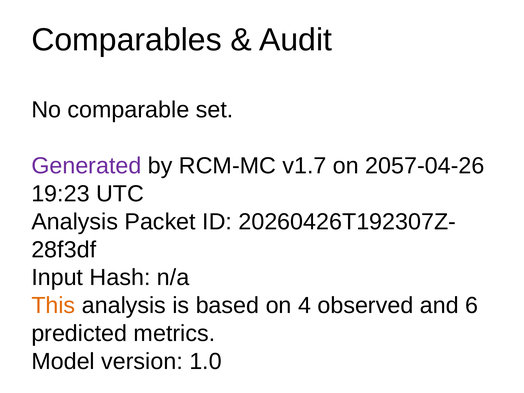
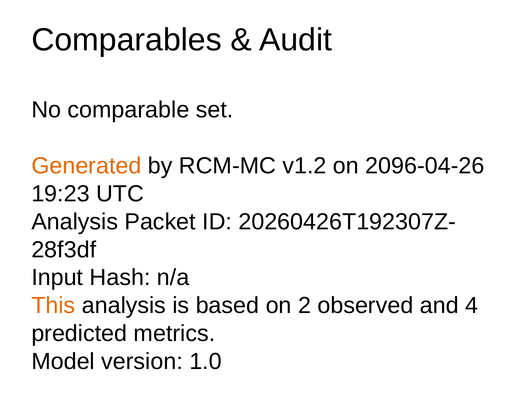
Generated colour: purple -> orange (86, 166)
v1.7: v1.7 -> v1.2 (304, 166)
2057-04-26: 2057-04-26 -> 2096-04-26 (425, 166)
4: 4 -> 2 (305, 306)
6: 6 -> 4 (472, 306)
